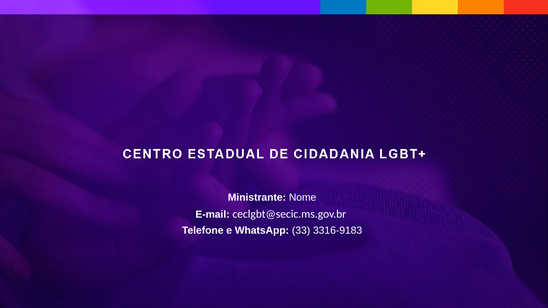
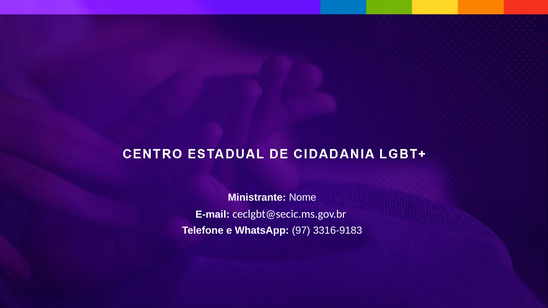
33: 33 -> 97 (301, 231)
